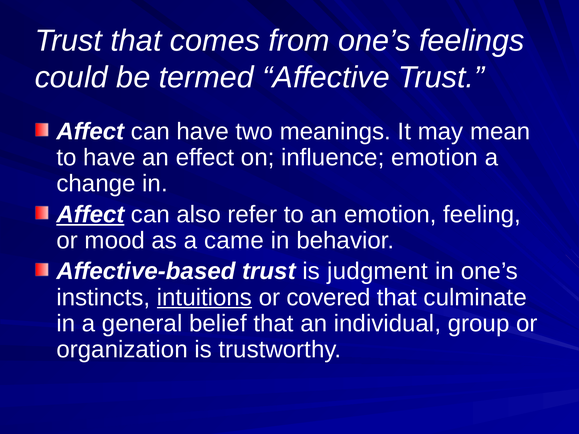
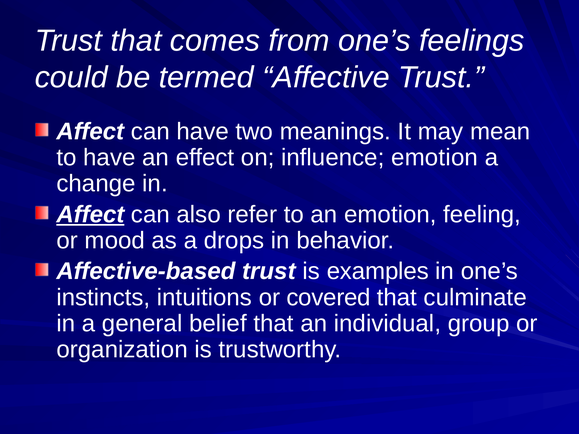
came: came -> drops (234, 241)
judgment: judgment -> examples (378, 272)
intuitions underline: present -> none (204, 298)
